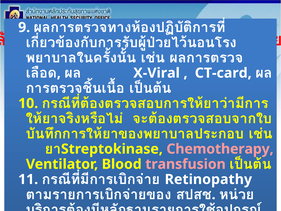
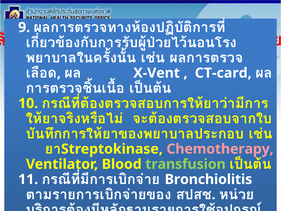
X-Viral: X-Viral -> X-Vent (157, 73)
transfusion colour: pink -> light green (186, 164)
Retinopathy: Retinopathy -> Bronchiolitis (208, 179)
